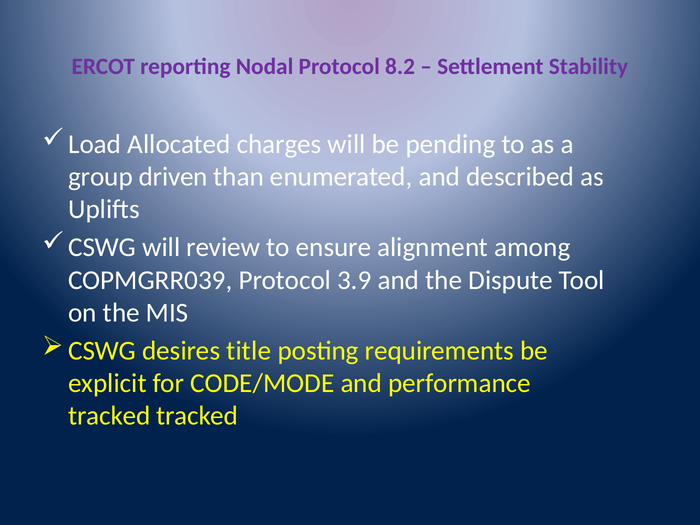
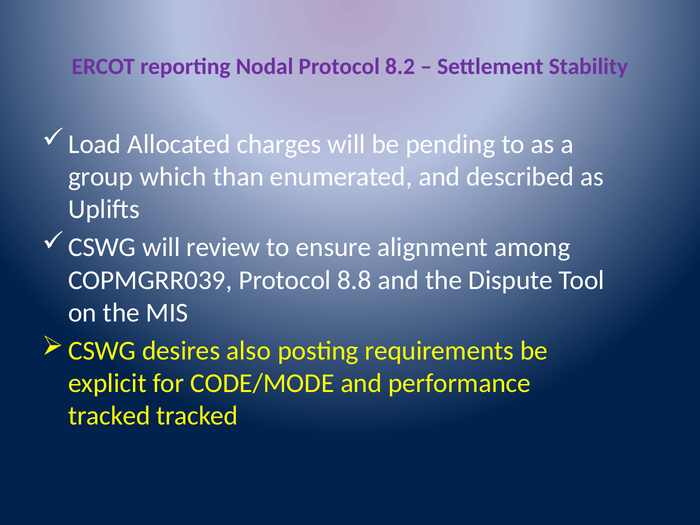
driven: driven -> which (173, 177)
3.9: 3.9 -> 8.8 (354, 280)
title: title -> also (249, 351)
